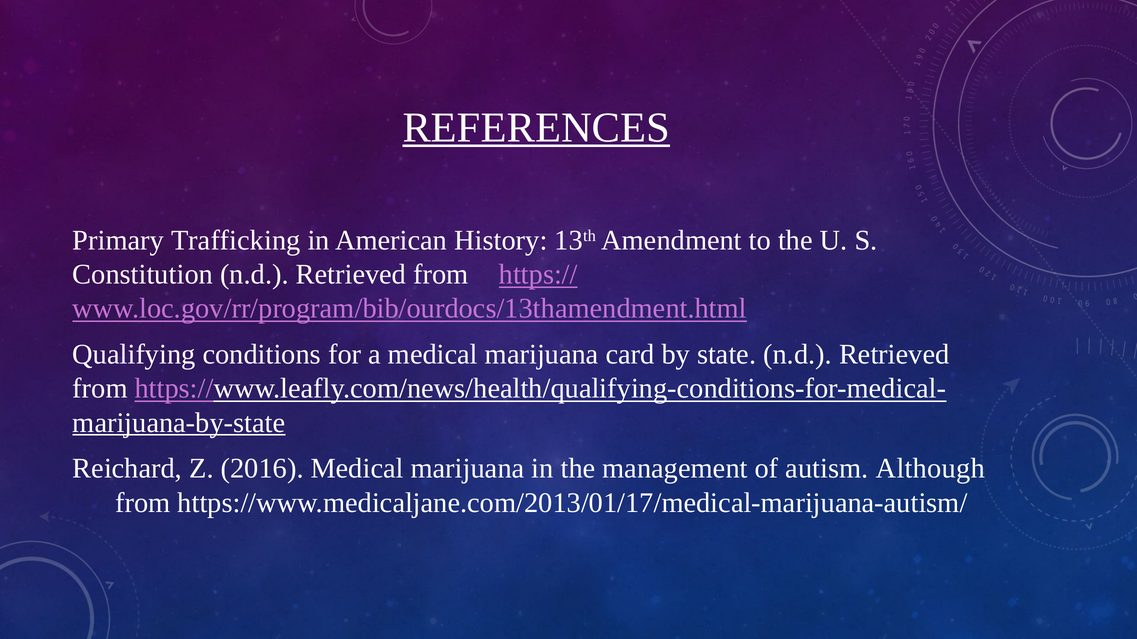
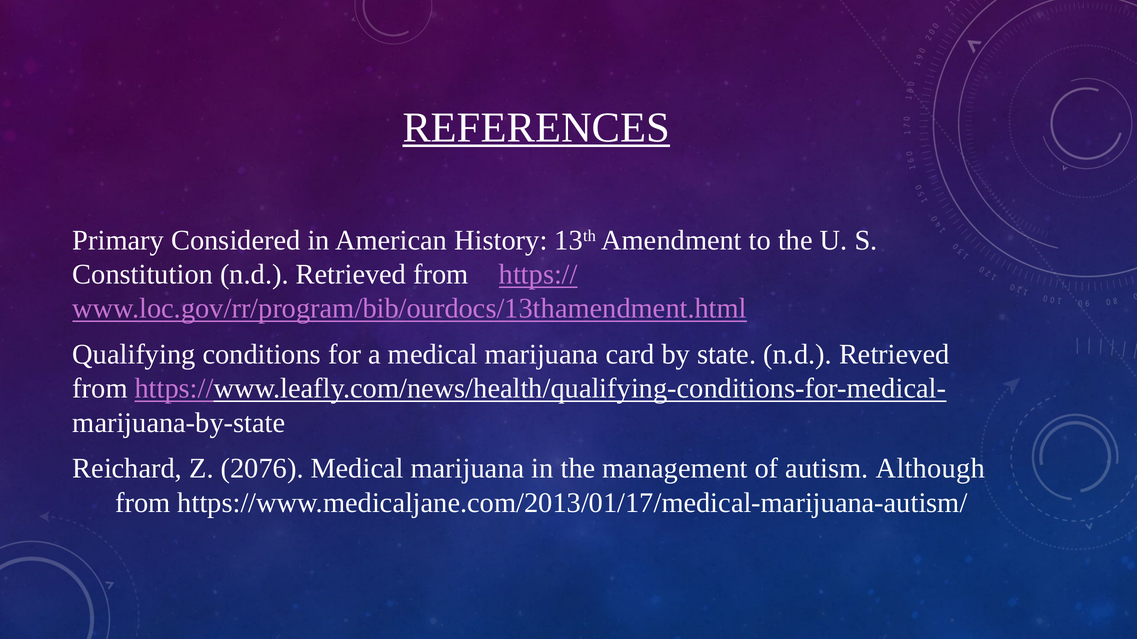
Trafficking: Trafficking -> Considered (236, 241)
marijuana-by-state underline: present -> none (179, 423)
2016: 2016 -> 2076 (262, 469)
